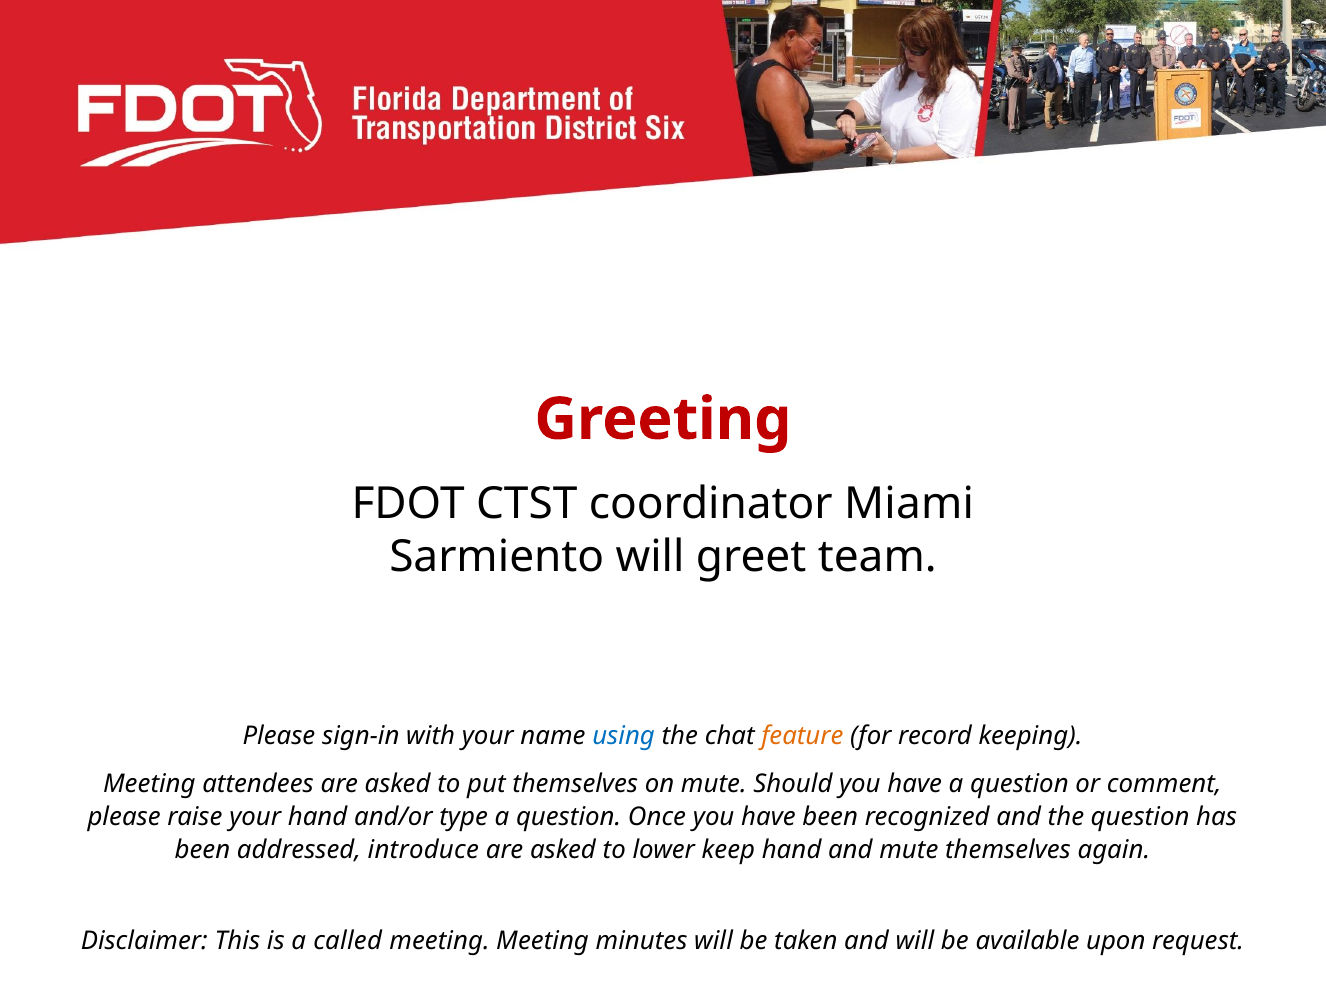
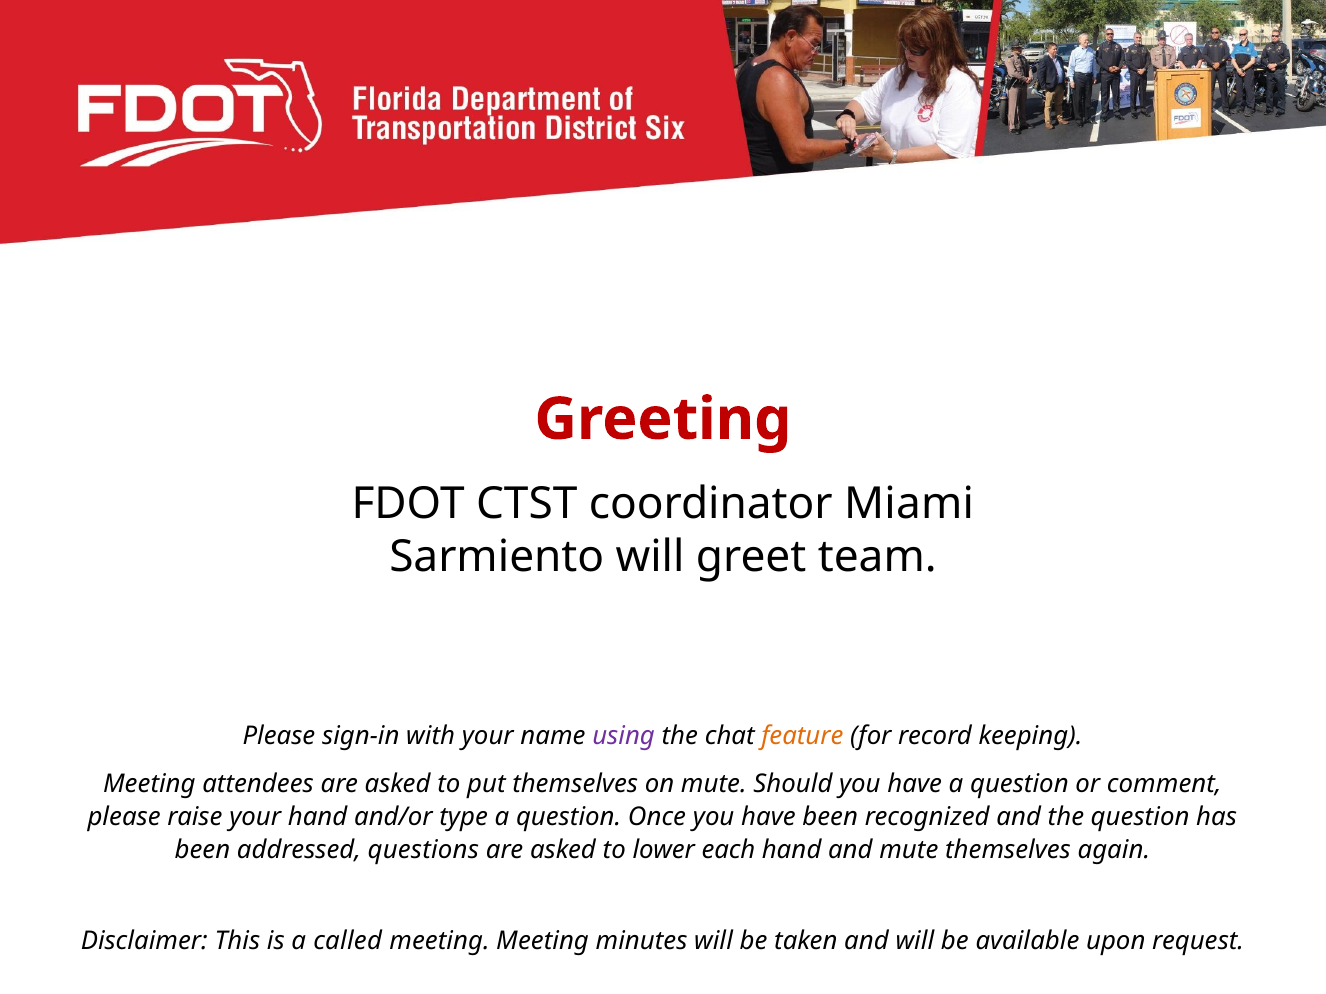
using colour: blue -> purple (624, 736)
introduce: introduce -> questions (423, 850)
keep: keep -> each (729, 850)
